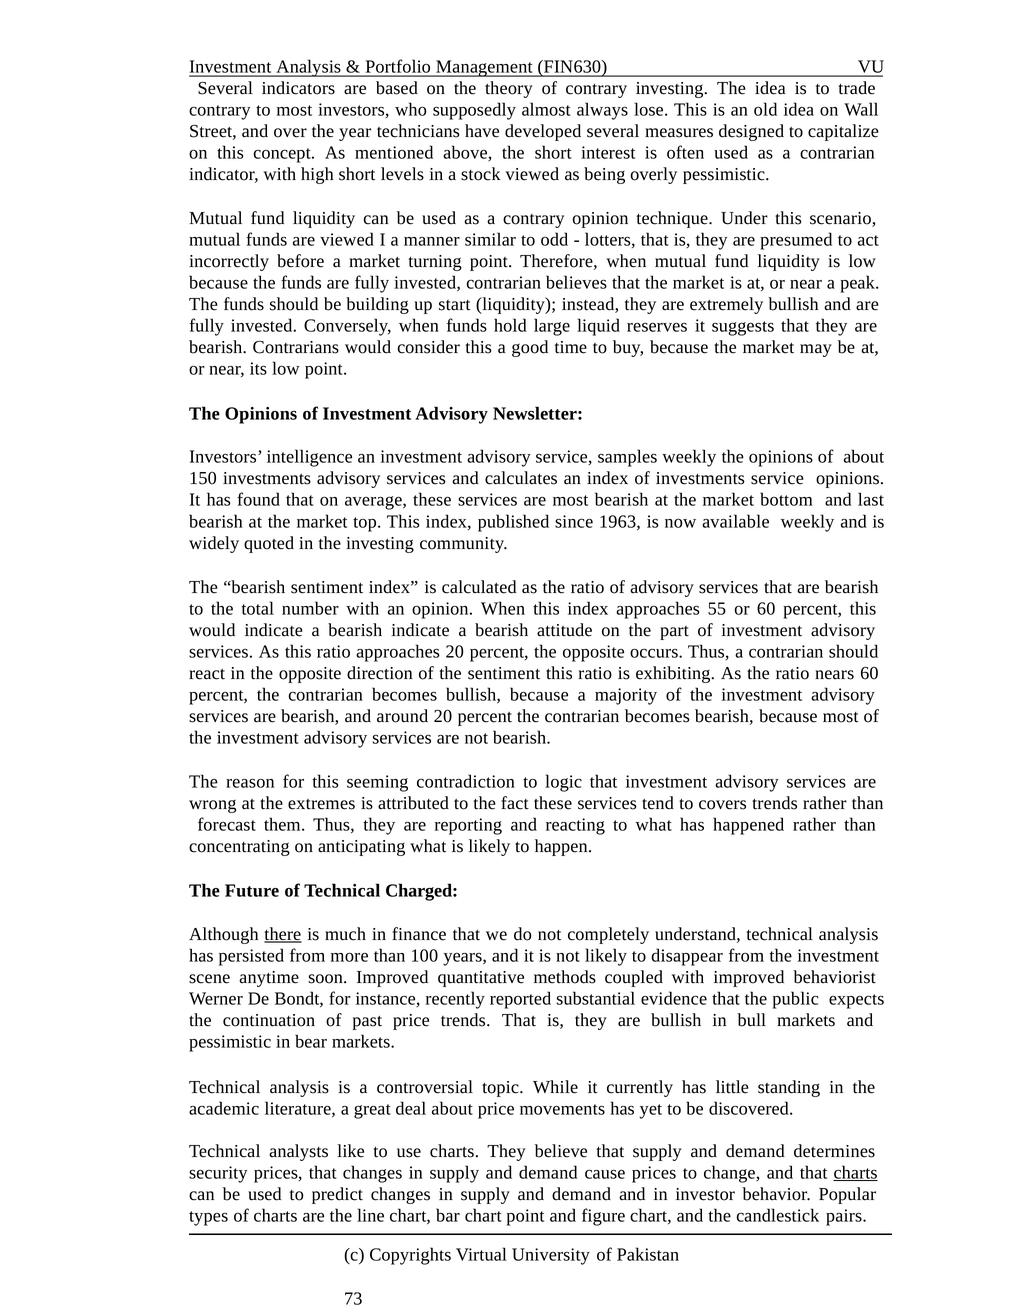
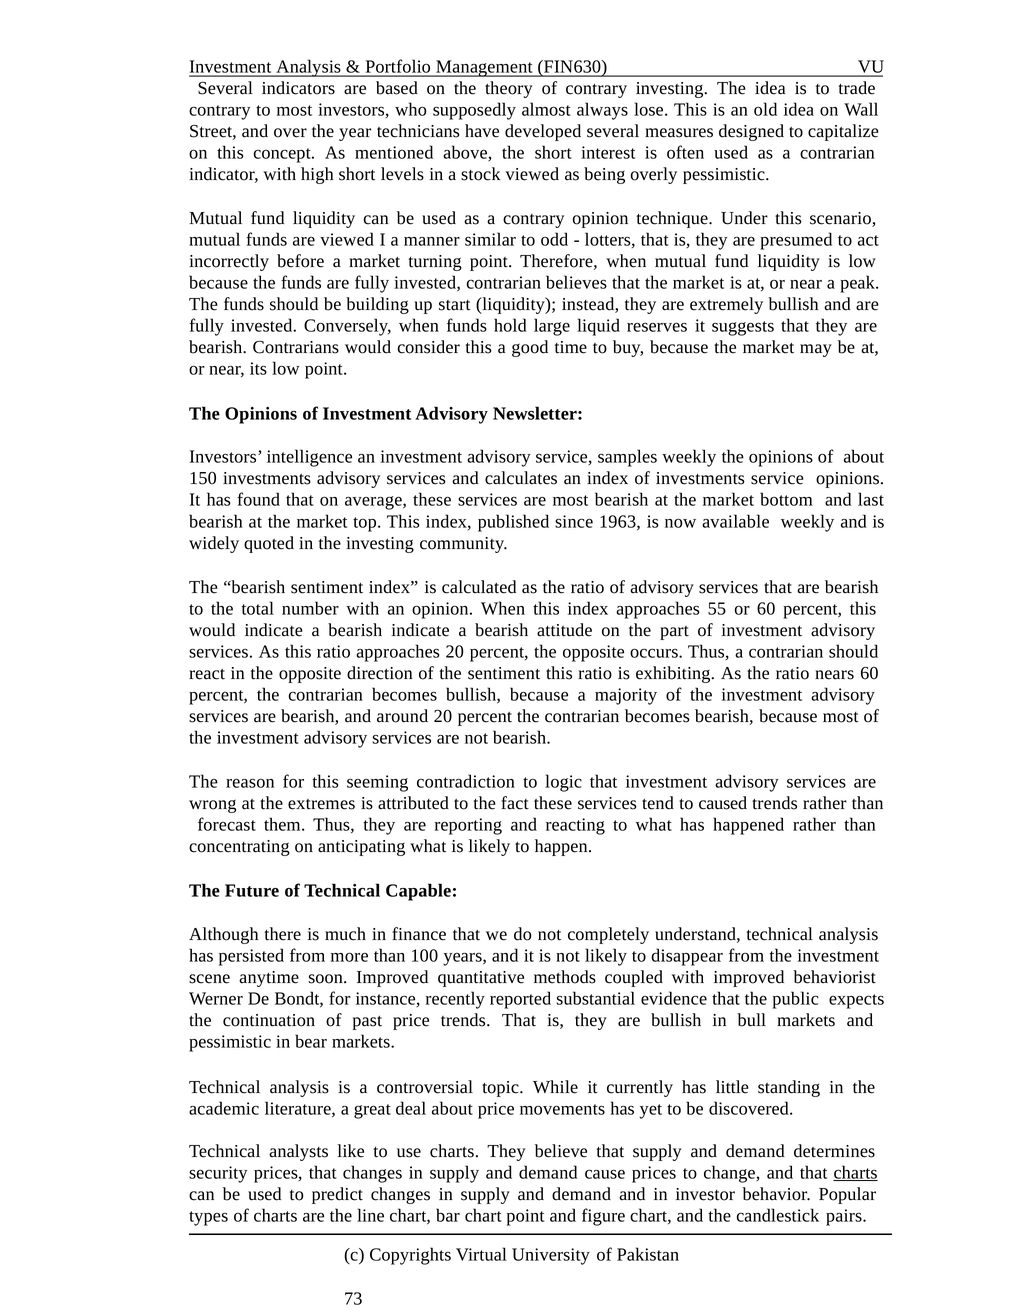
covers: covers -> caused (723, 803)
Charged: Charged -> Capable (421, 891)
there underline: present -> none (283, 934)
